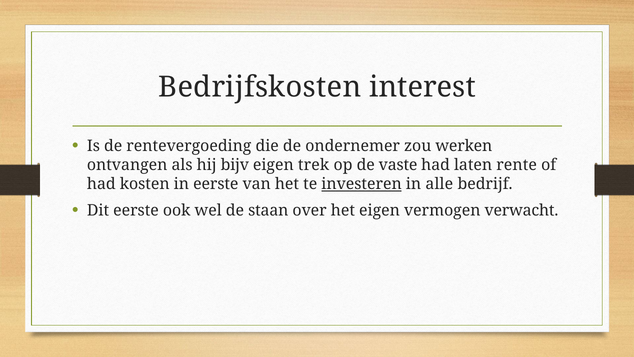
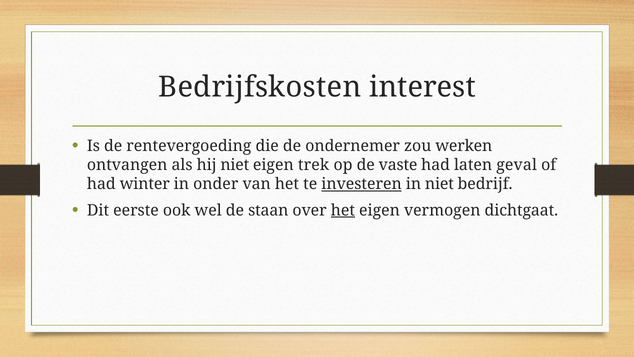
hij bijv: bijv -> niet (235, 165)
rente: rente -> geval (517, 165)
kosten: kosten -> winter (145, 184)
in eerste: eerste -> onder (216, 184)
in alle: alle -> niet (439, 184)
het underline: none -> present (343, 210)
verwacht: verwacht -> dichtgaat (521, 210)
